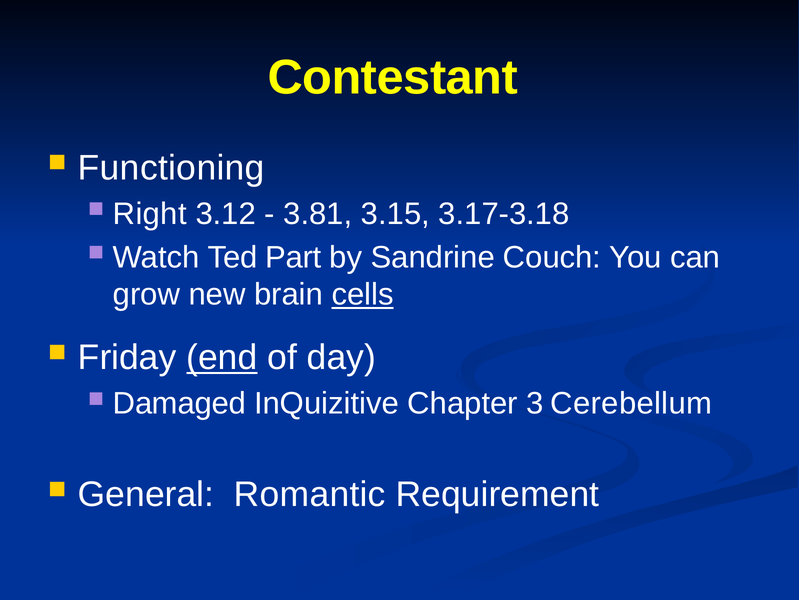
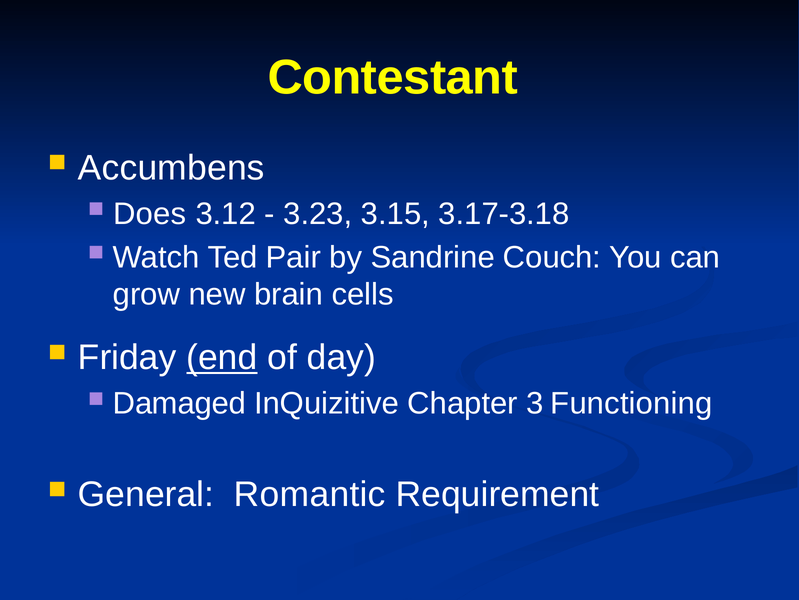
Functioning: Functioning -> Accumbens (171, 168)
Right: Right -> Does (150, 213)
3.81: 3.81 -> 3.23 (318, 213)
Part: Part -> Pair (293, 257)
cells underline: present -> none (363, 294)
Cerebellum: Cerebellum -> Functioning (631, 403)
